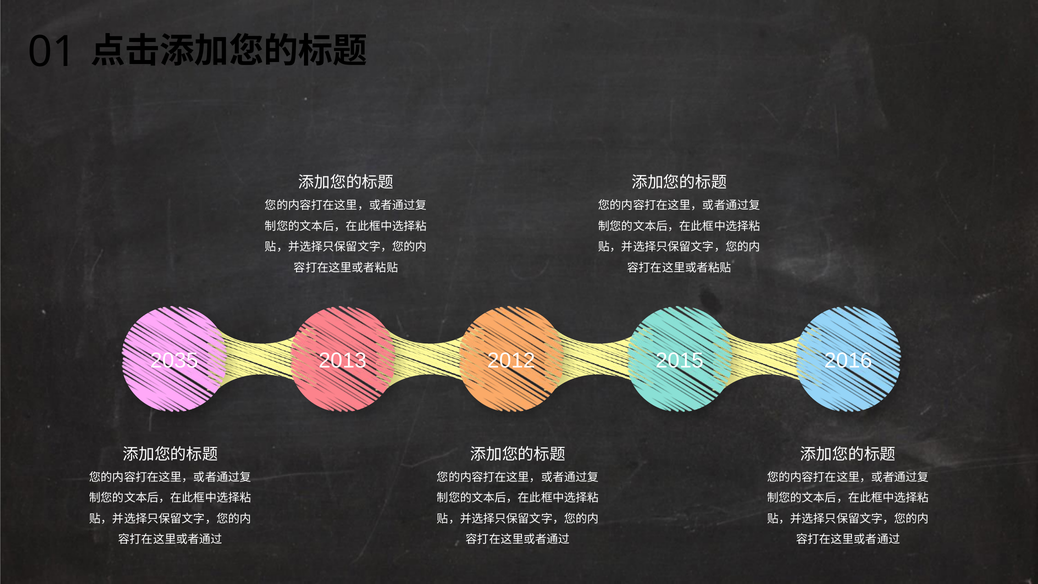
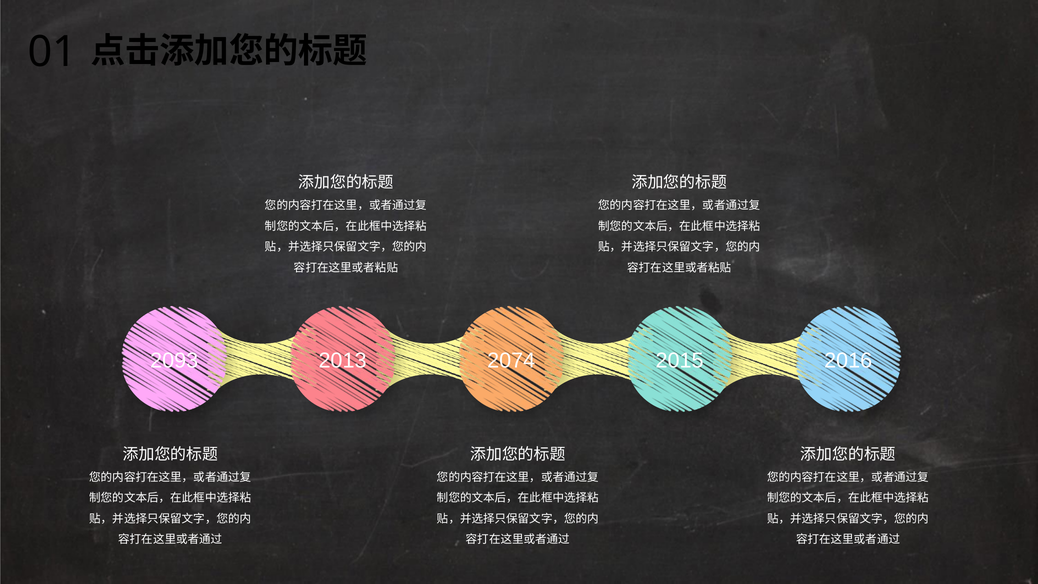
2035: 2035 -> 2093 (174, 360)
2012: 2012 -> 2074 (511, 360)
